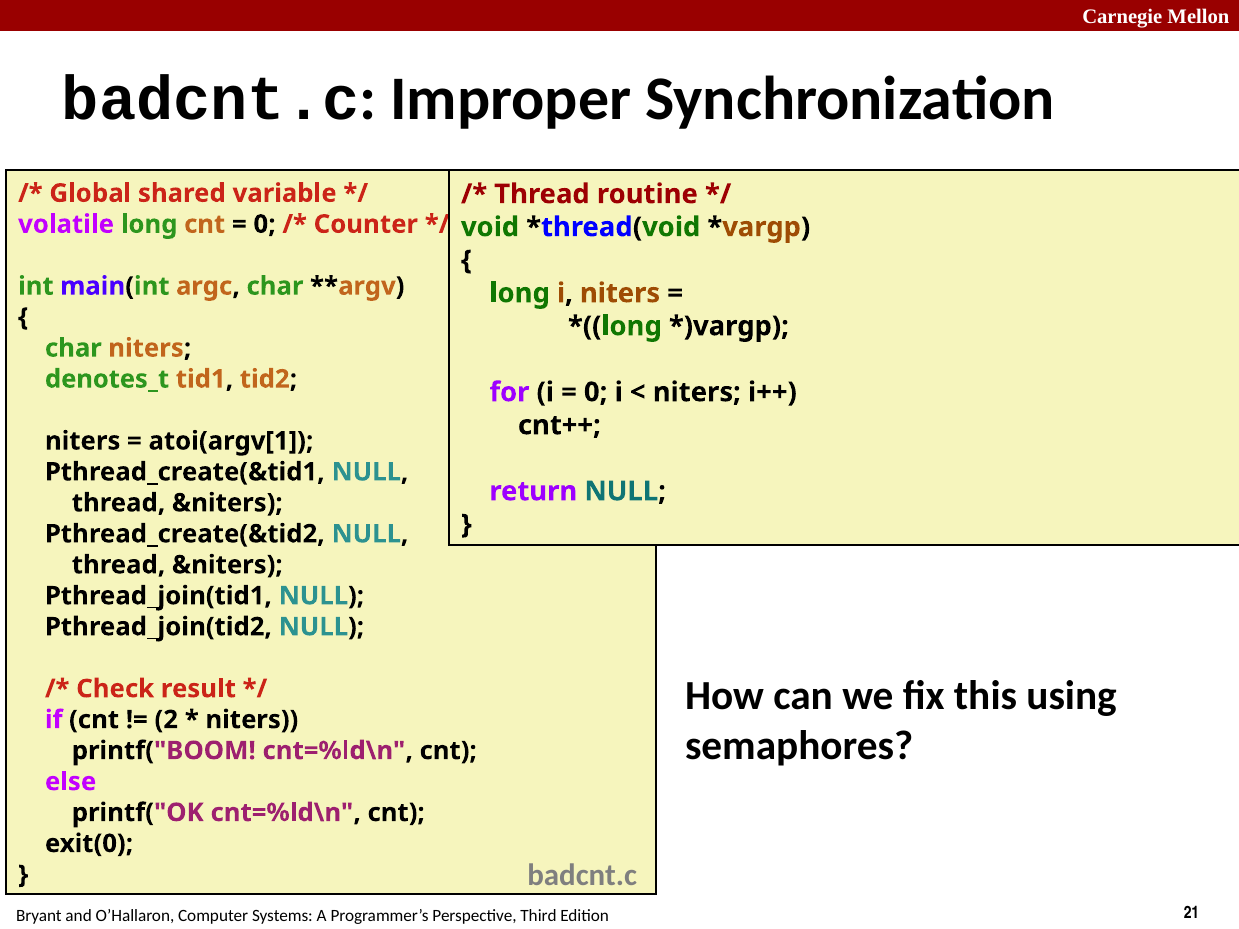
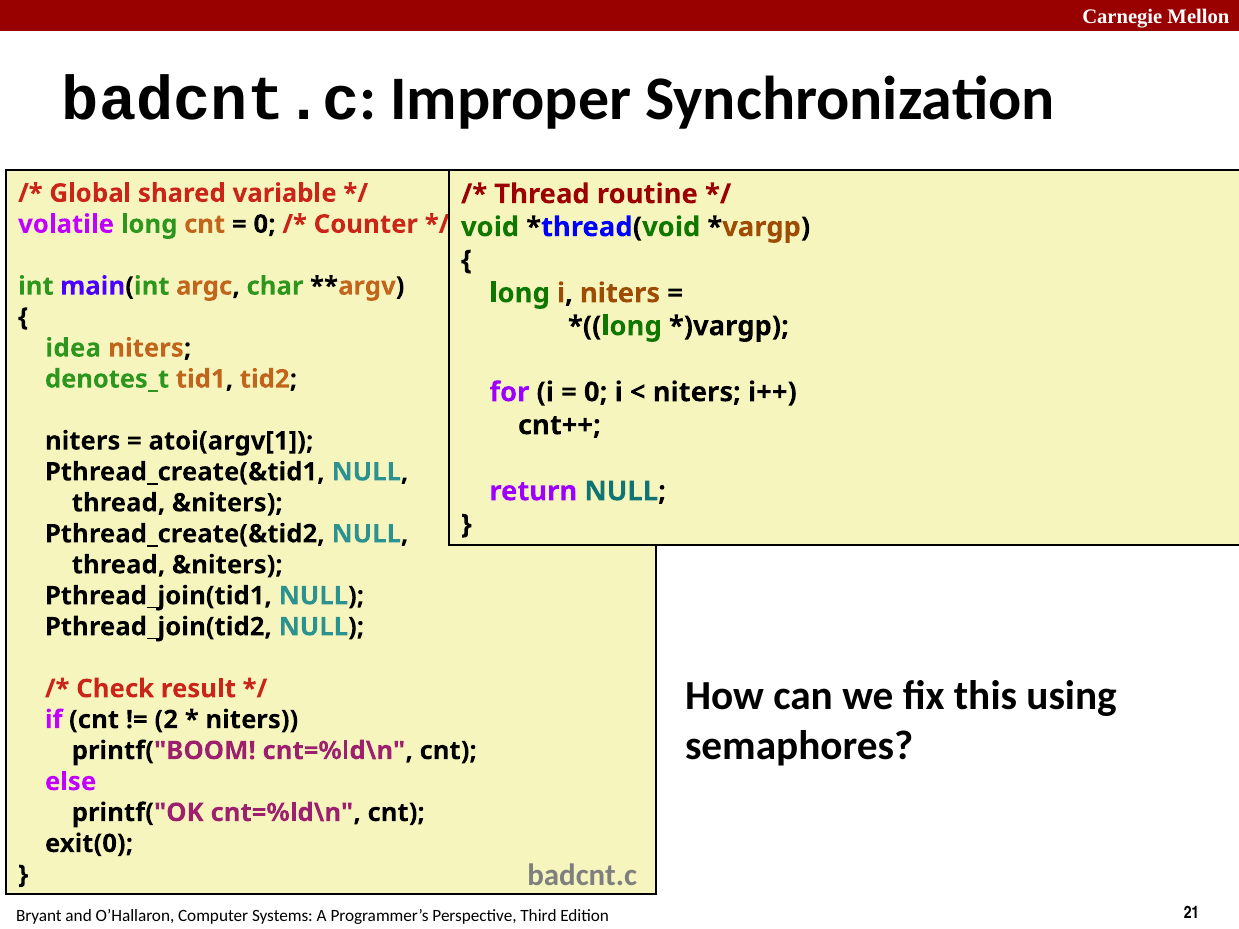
char: char -> idea (73, 348)
